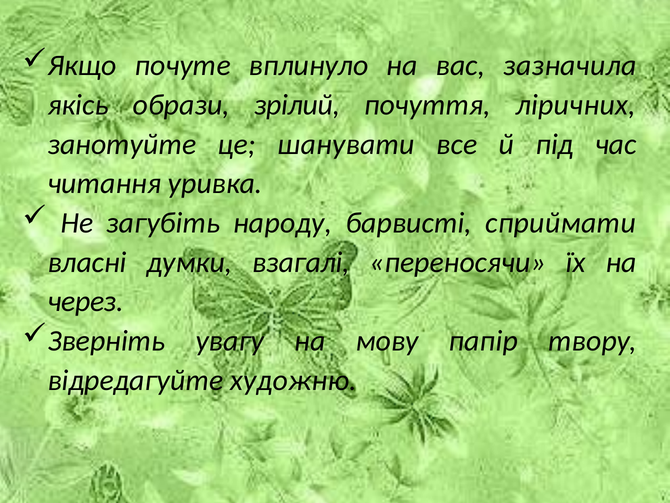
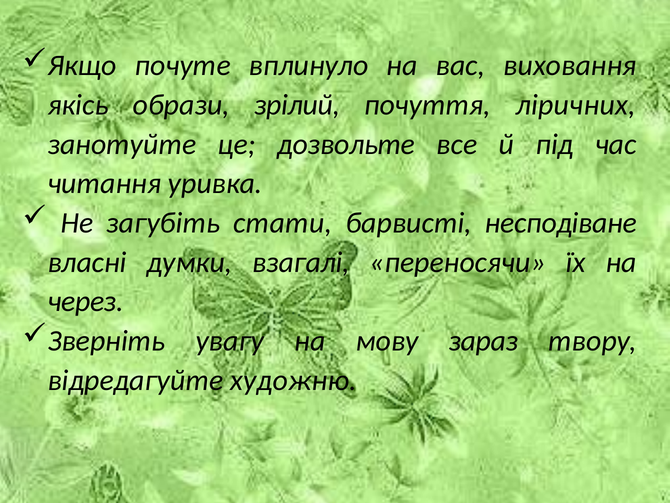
зазначила: зазначила -> виховання (570, 65)
шанувати: шанувати -> дозвольте (346, 144)
народу: народу -> стати (283, 223)
сприймати: сприймати -> несподіване (561, 223)
папір: папір -> зараз (484, 341)
